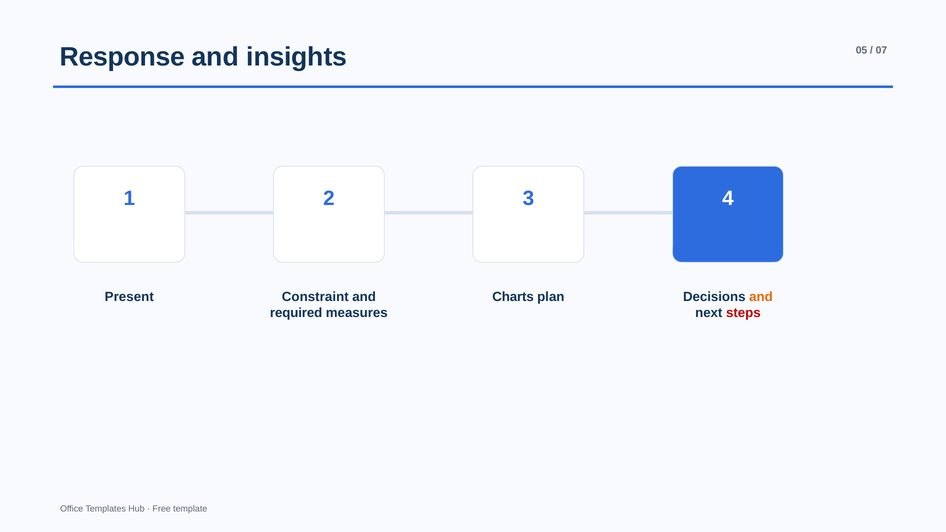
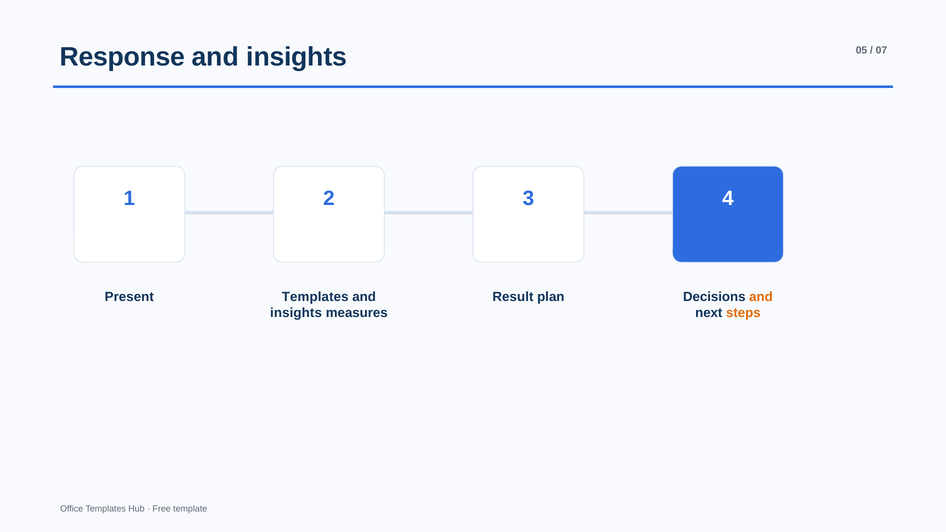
Constraint: Constraint -> Templates (315, 297)
Charts: Charts -> Result (513, 297)
required: required -> insights (296, 313)
steps colour: red -> orange (743, 313)
